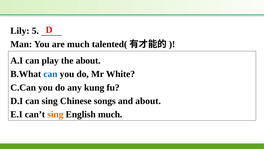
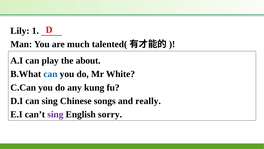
5: 5 -> 1 (35, 31)
and about: about -> really (148, 101)
sing colour: orange -> purple (55, 114)
English much: much -> sorry (110, 114)
